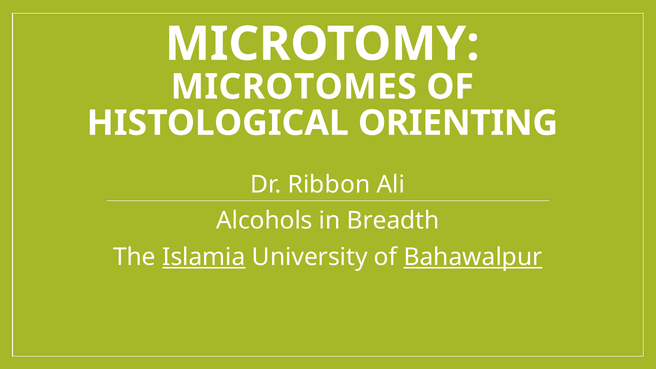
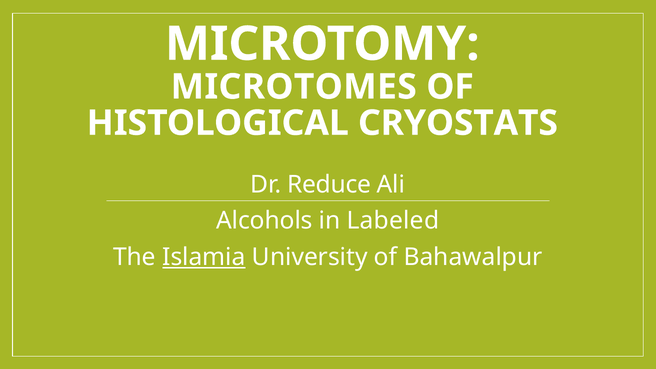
ORIENTING: ORIENTING -> CRYOSTATS (458, 123)
Ribbon: Ribbon -> Reduce (329, 185)
Breadth: Breadth -> Labeled (393, 221)
Bahawalpur underline: present -> none (473, 257)
